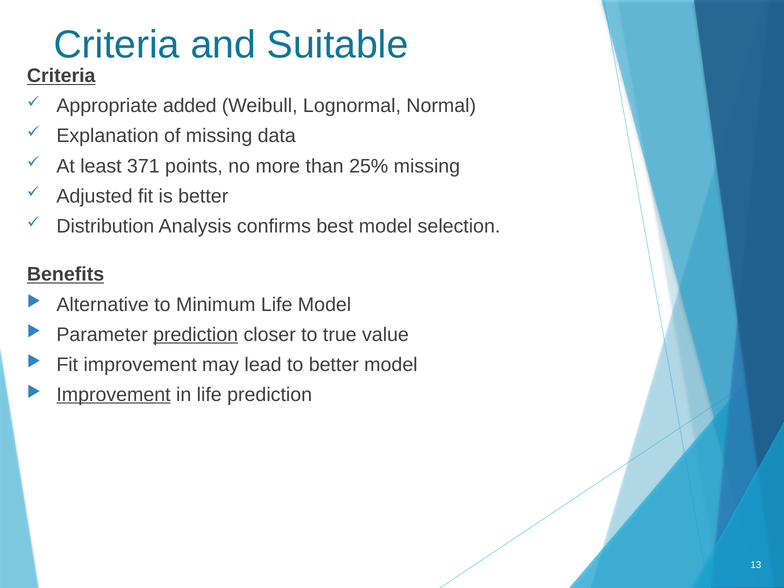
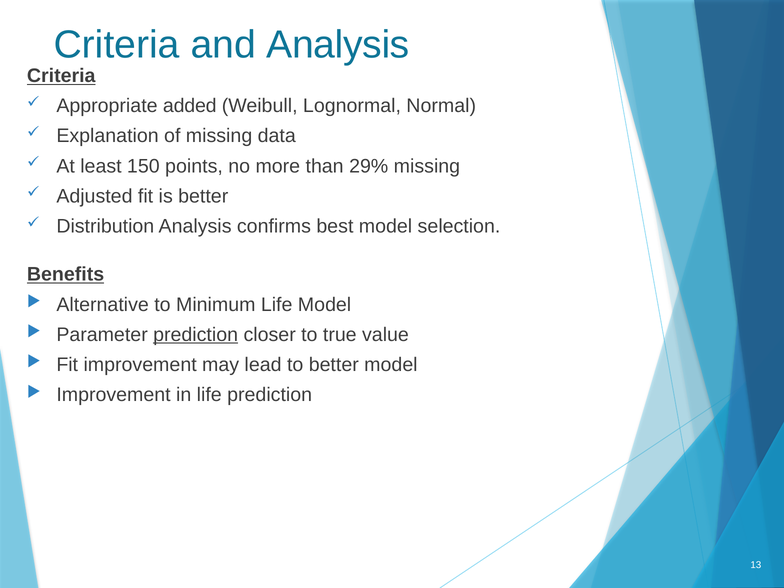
and Suitable: Suitable -> Analysis (338, 45)
371: 371 -> 150 (143, 166)
25%: 25% -> 29% (369, 166)
Improvement underline: present -> none (114, 395)
